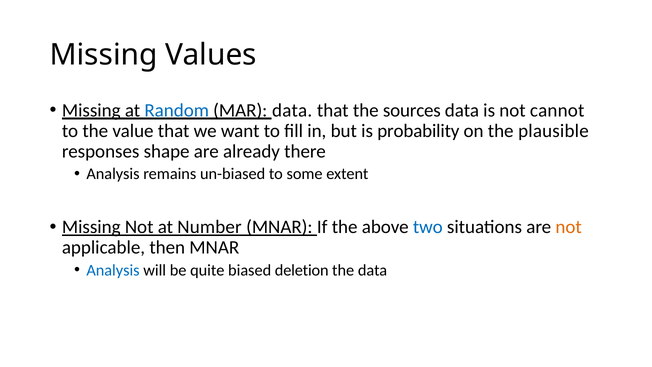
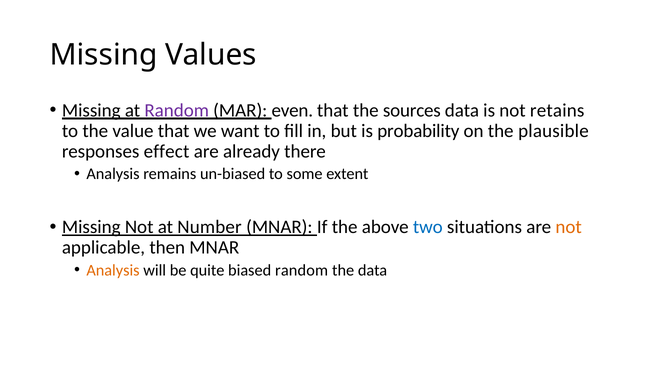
Random colour: blue -> purple (177, 110)
MAR data: data -> even (292, 110)
cannot: cannot -> retains (557, 110)
shape: shape -> effect (167, 151)
Analysis colour: blue -> orange (113, 270)
biased deletion: deletion -> random (302, 270)
